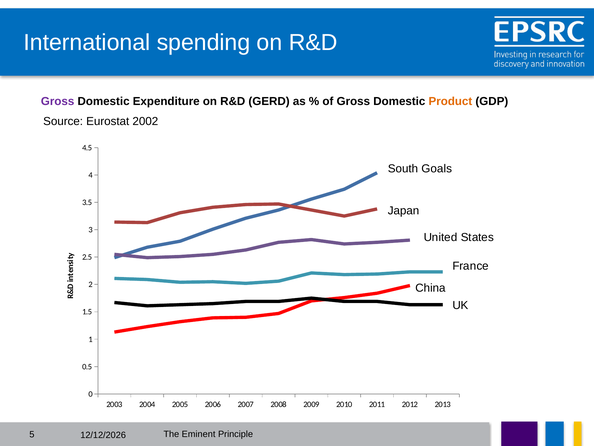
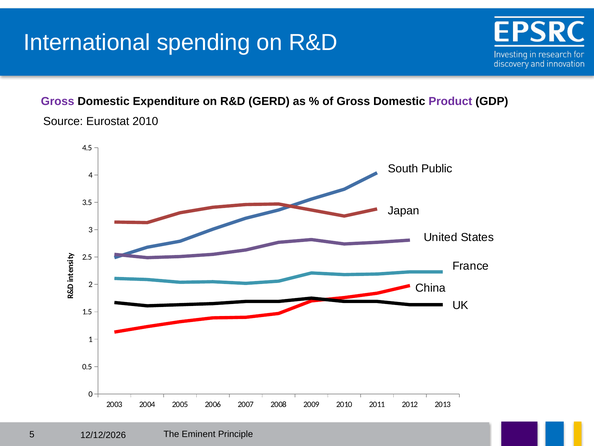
Product colour: orange -> purple (450, 101)
Eurostat 2002: 2002 -> 2010 (145, 121)
Goals: Goals -> Public (437, 169)
